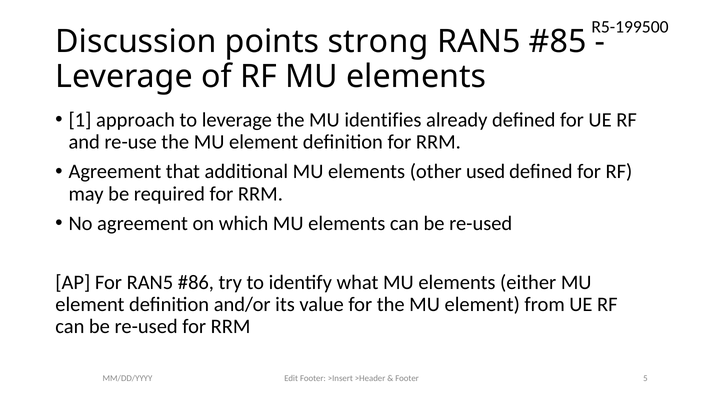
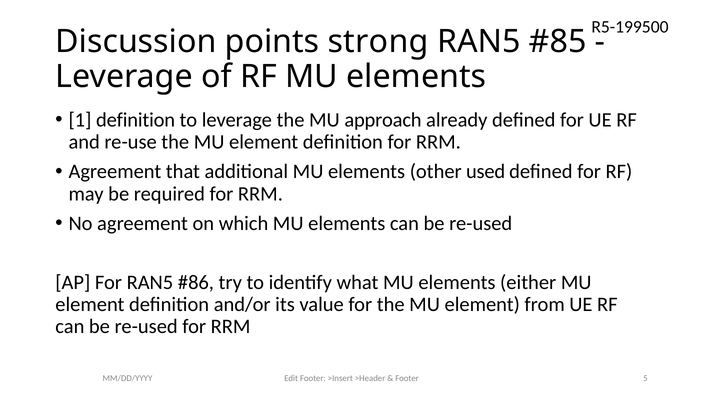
1 approach: approach -> definition (136, 120)
identifies: identifies -> approach (383, 120)
